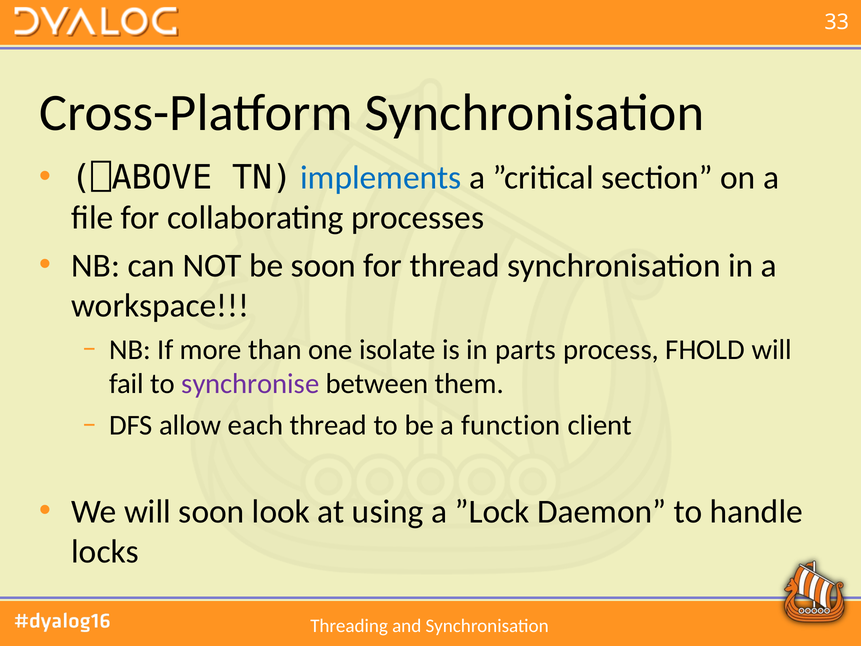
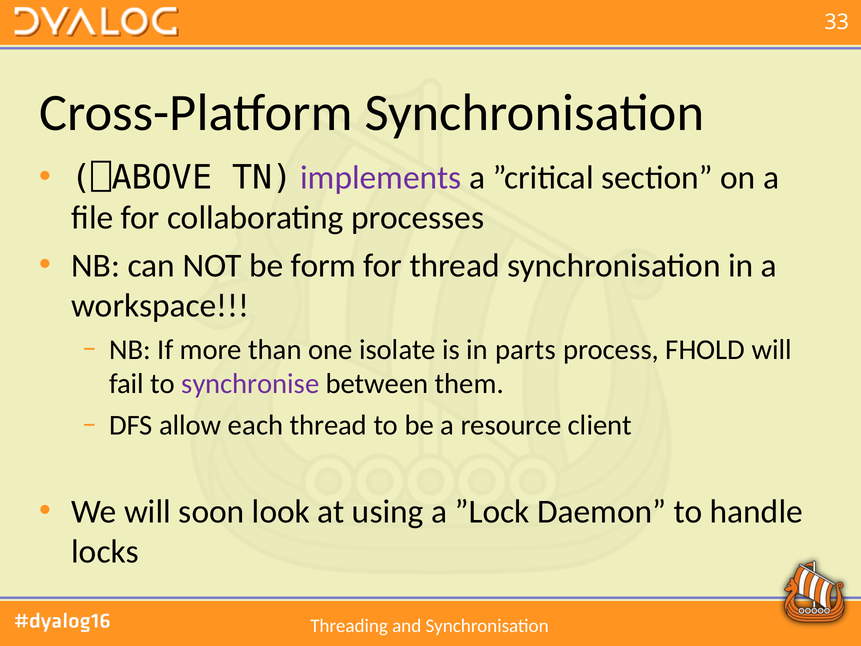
implements colour: blue -> purple (381, 177)
be soon: soon -> form (323, 265)
function: function -> resource (511, 425)
